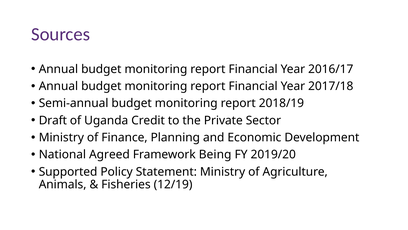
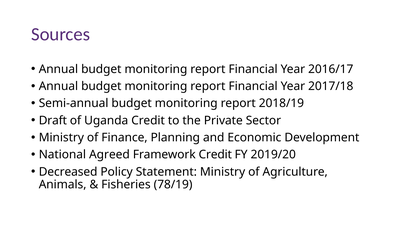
Framework Being: Being -> Credit (215, 154)
Supported: Supported -> Decreased (68, 171)
12/19: 12/19 -> 78/19 (173, 184)
